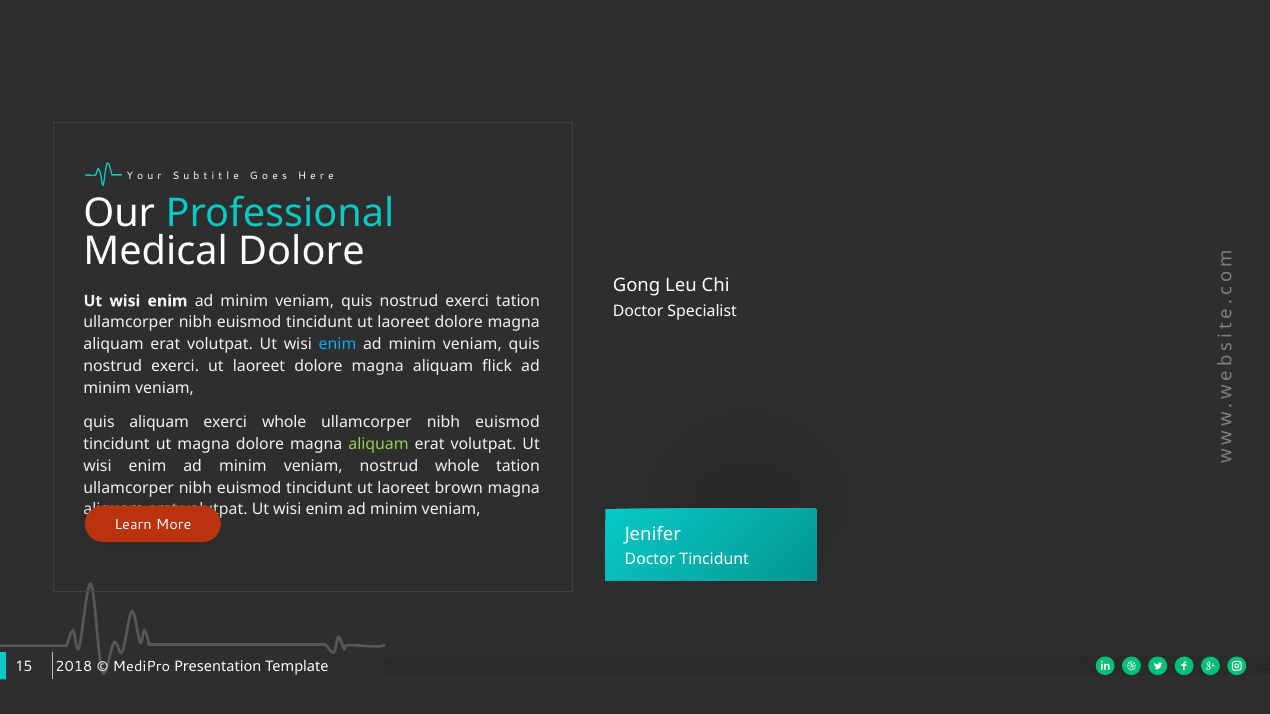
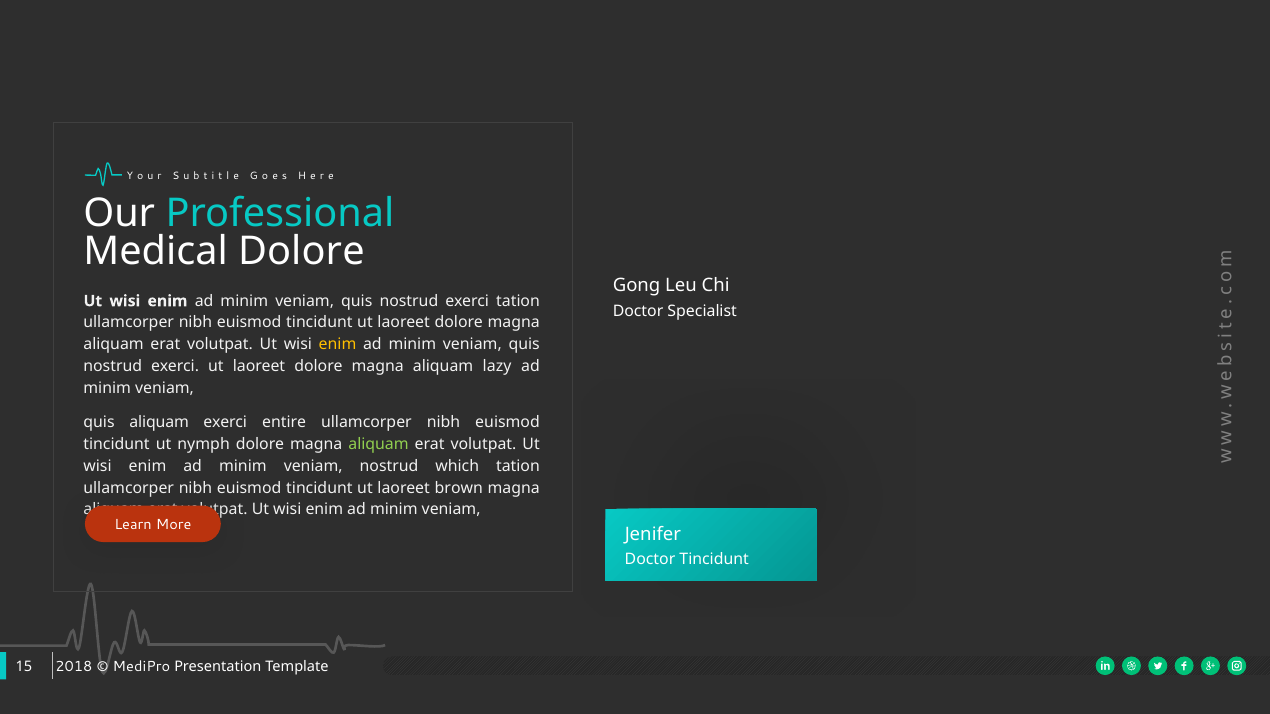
enim colour: light blue -> yellow (338, 345)
flick: flick -> lazy (497, 366)
exerci whole: whole -> entire (284, 423)
ut magna: magna -> nymph (204, 445)
nostrud whole: whole -> which (457, 466)
